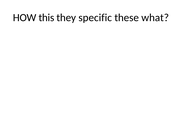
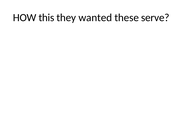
specific: specific -> wanted (95, 18)
what: what -> serve (155, 18)
